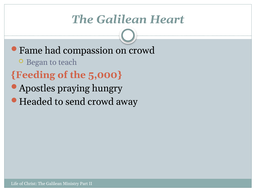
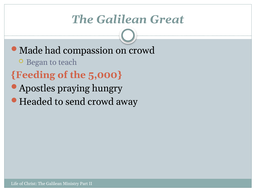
Heart: Heart -> Great (167, 19)
Fame: Fame -> Made (31, 50)
